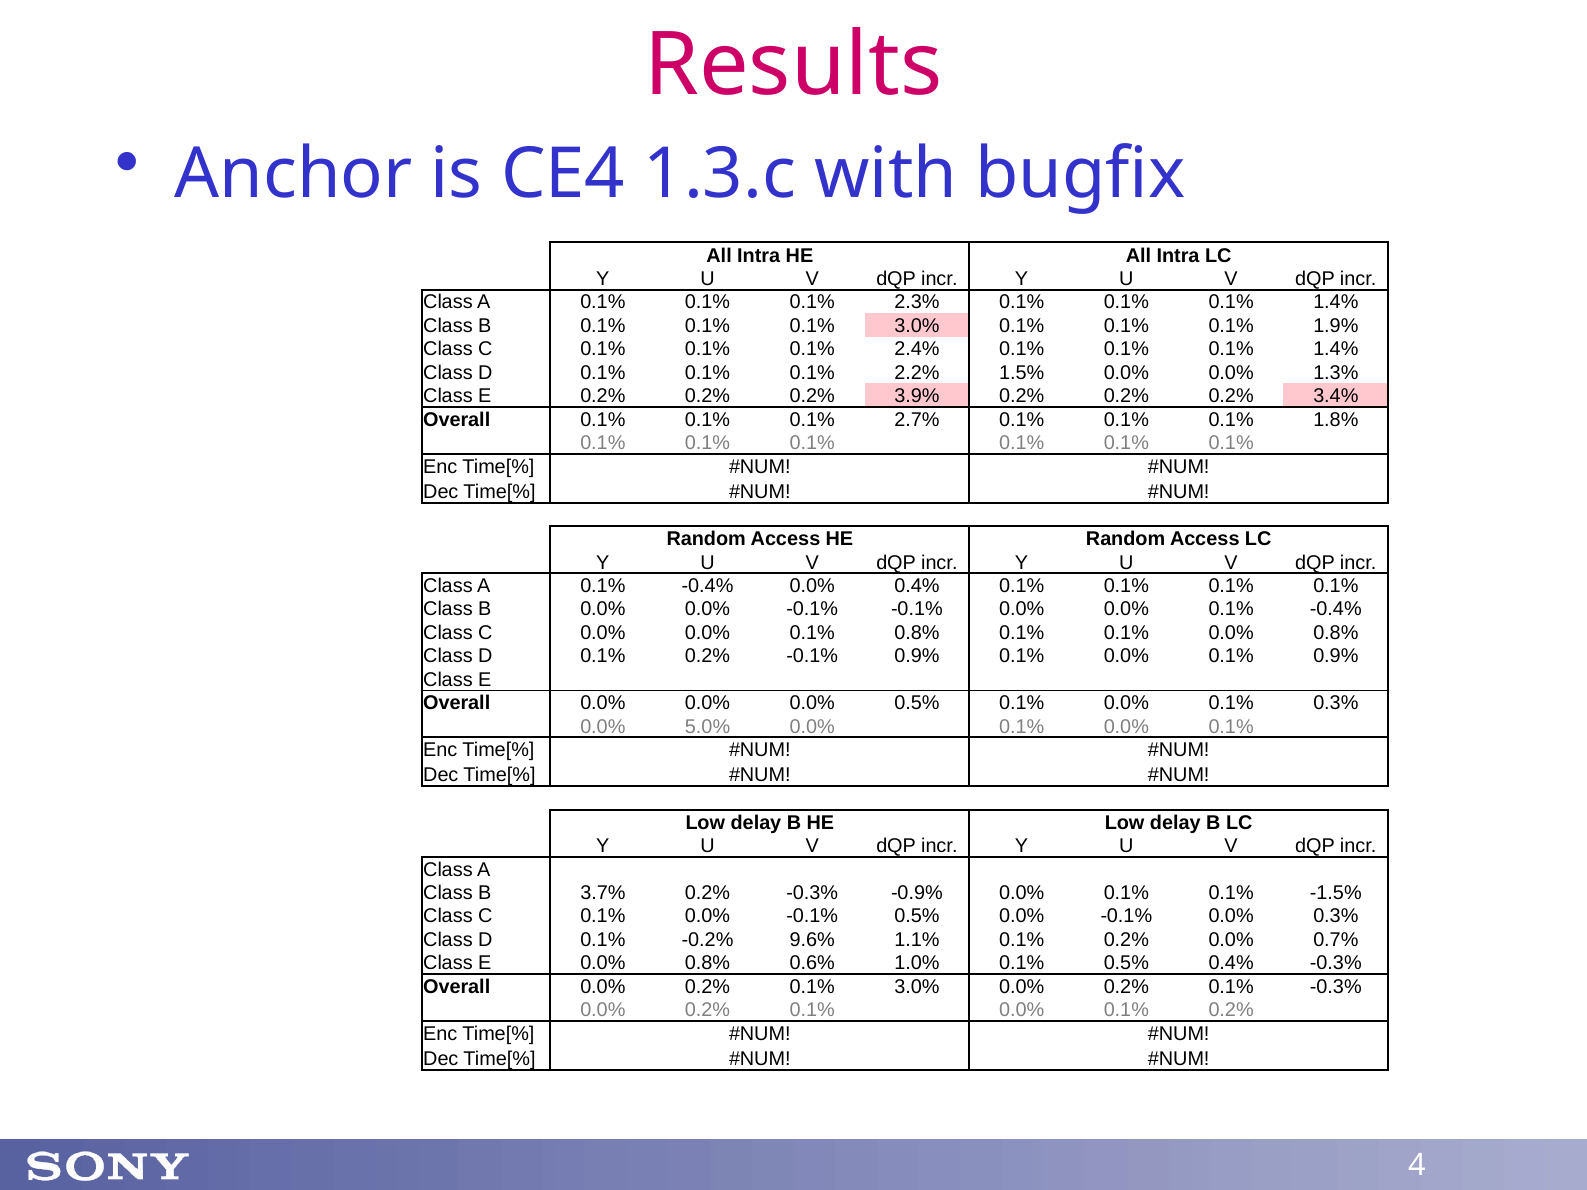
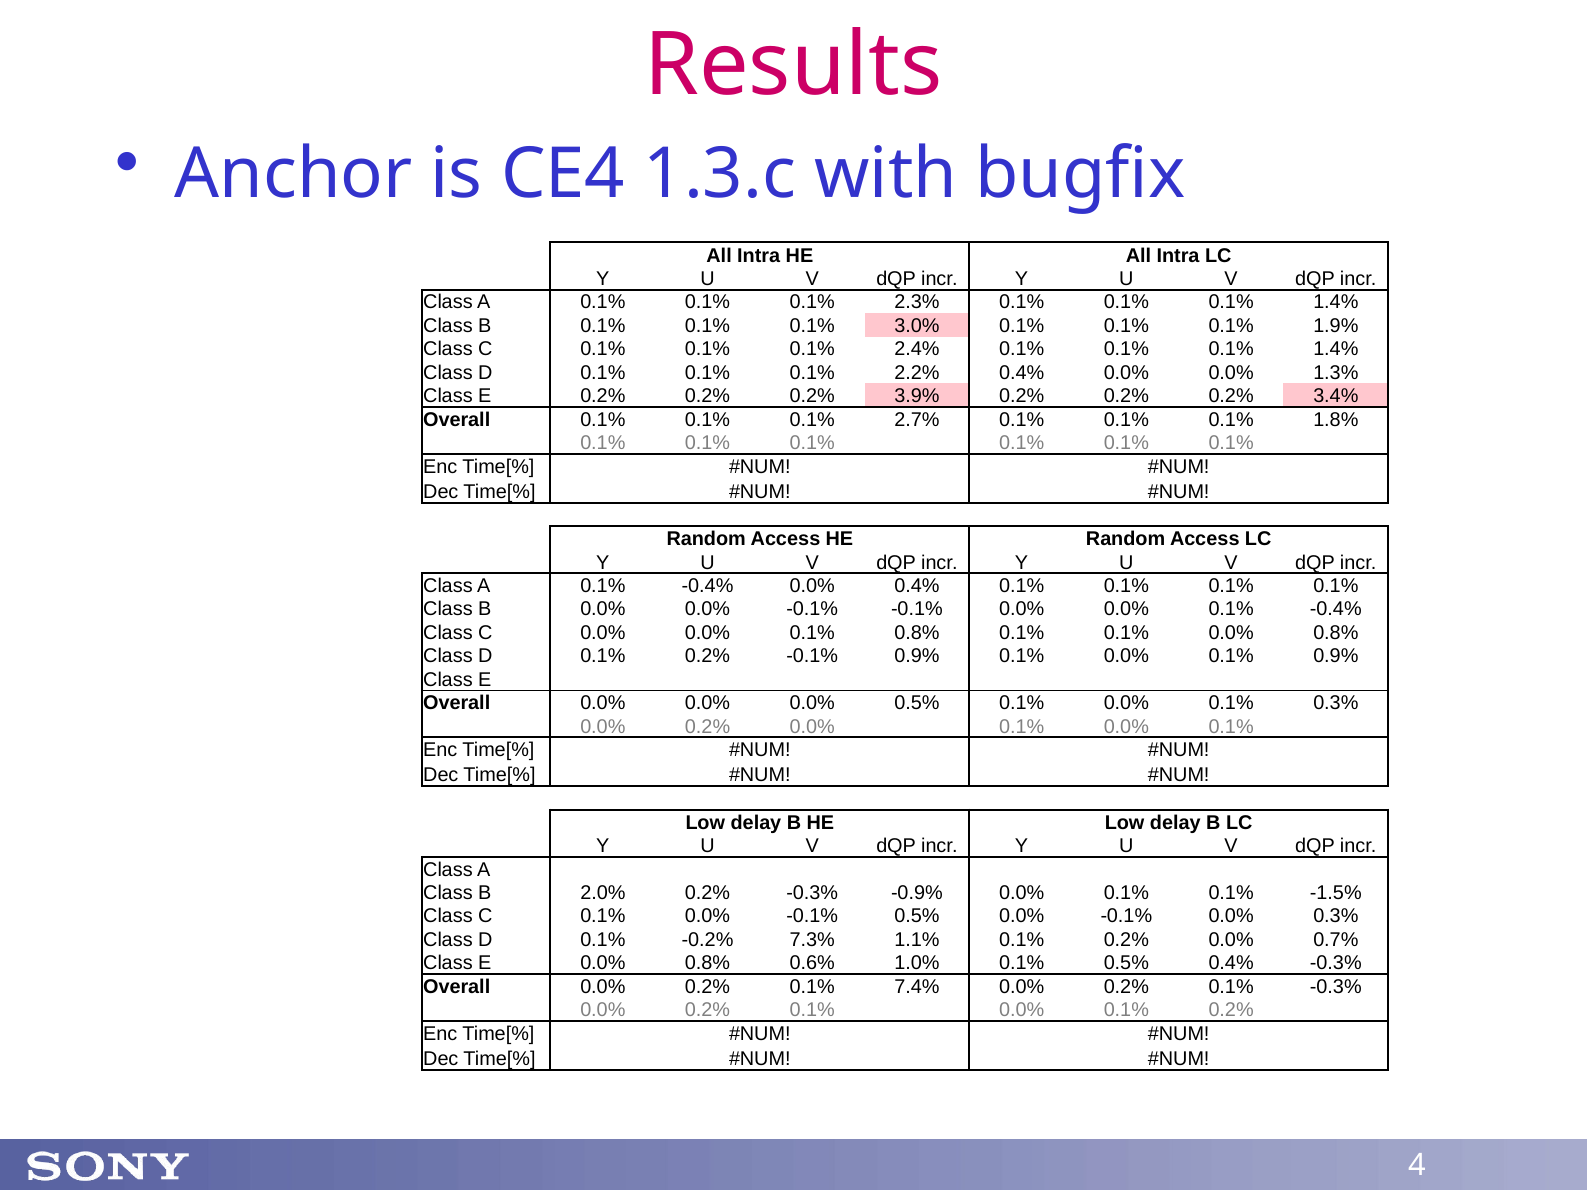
2.2% 1.5%: 1.5% -> 0.4% (1022, 373)
5.0%: 5.0% -> 0.2% (708, 727)
3.7%: 3.7% -> 2.0% (603, 893)
9.6%: 9.6% -> 7.3% (812, 940)
0.2% 0.1% 3.0%: 3.0% -> 7.4% (917, 987)
